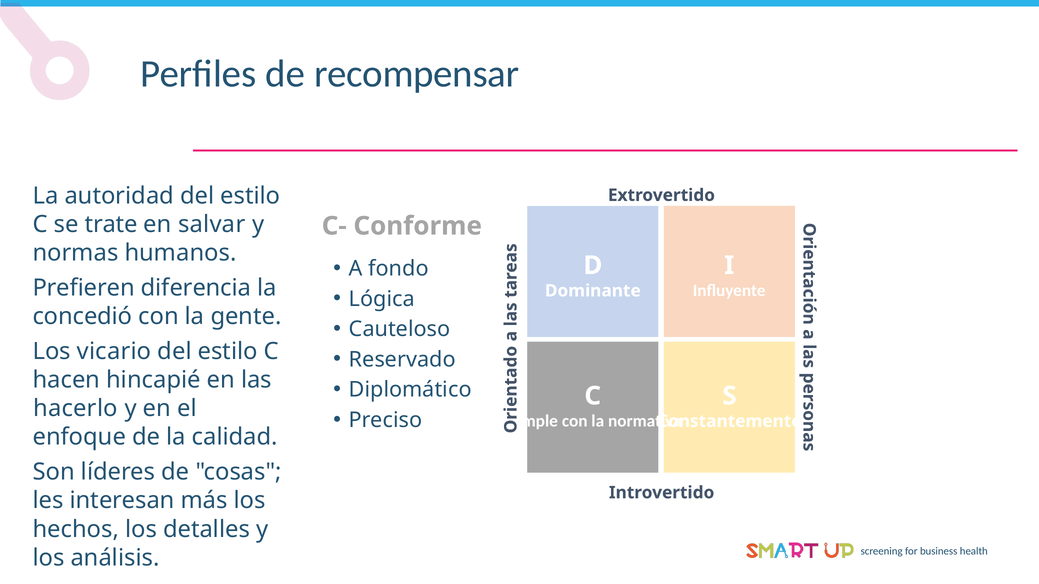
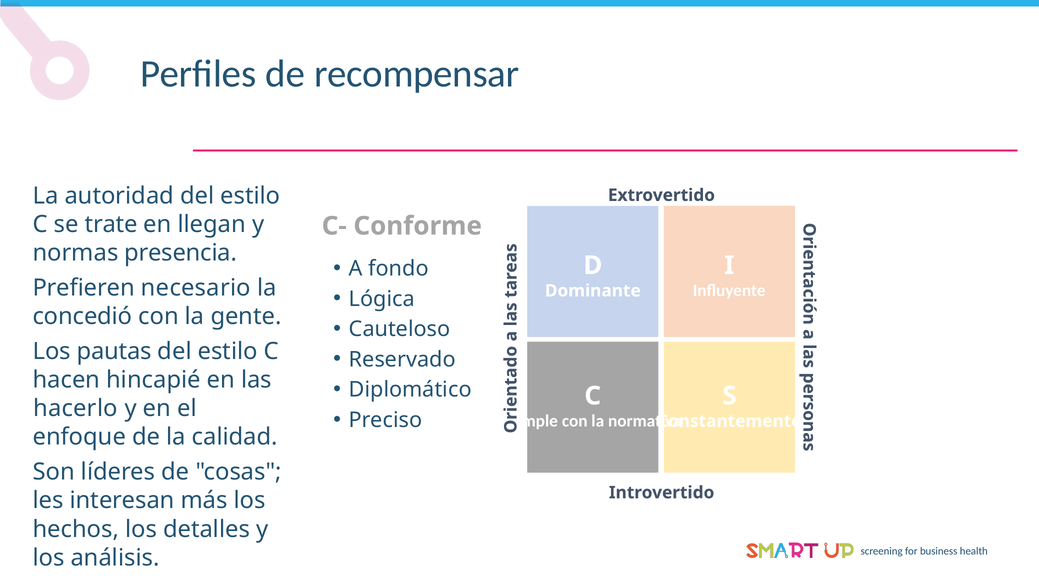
salvar: salvar -> llegan (212, 224)
humanos: humanos -> presencia (181, 253)
diferencia: diferencia -> necesario (196, 288)
vicario: vicario -> pautas (114, 352)
